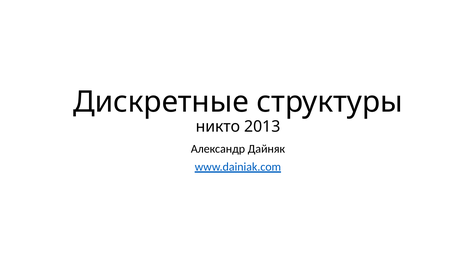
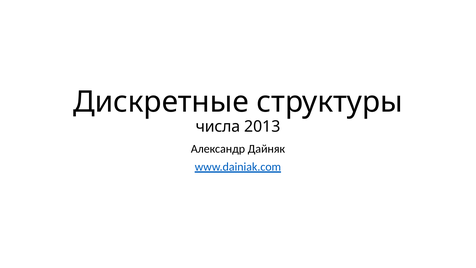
никто: никто -> числа (218, 127)
